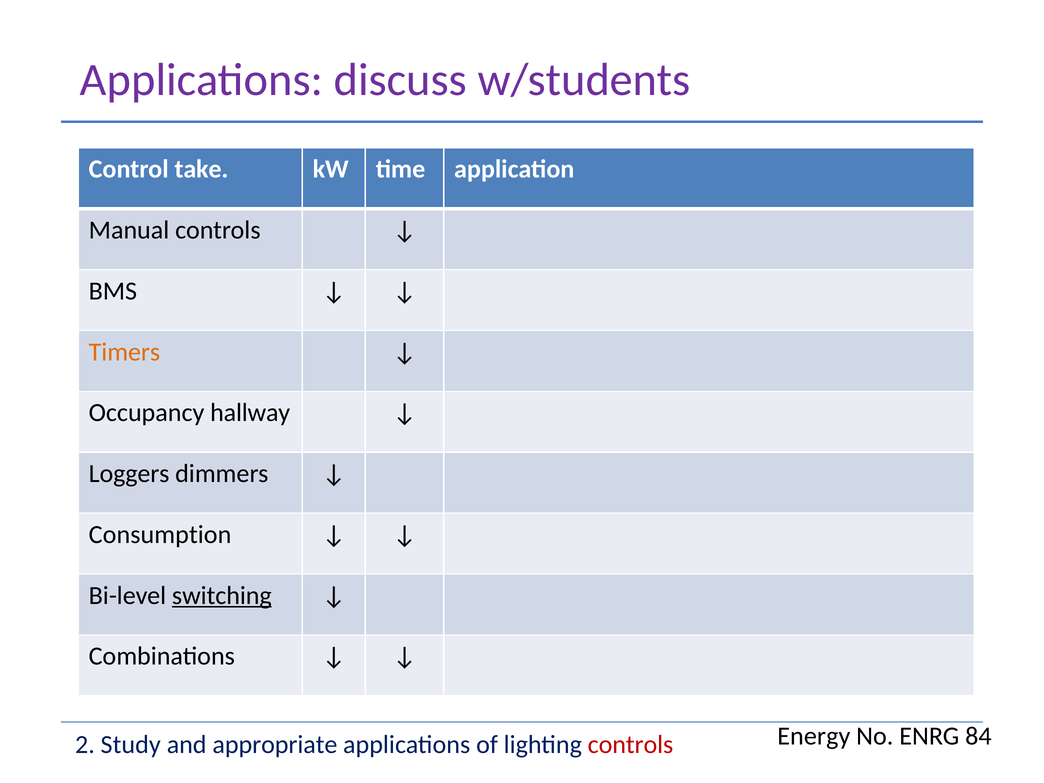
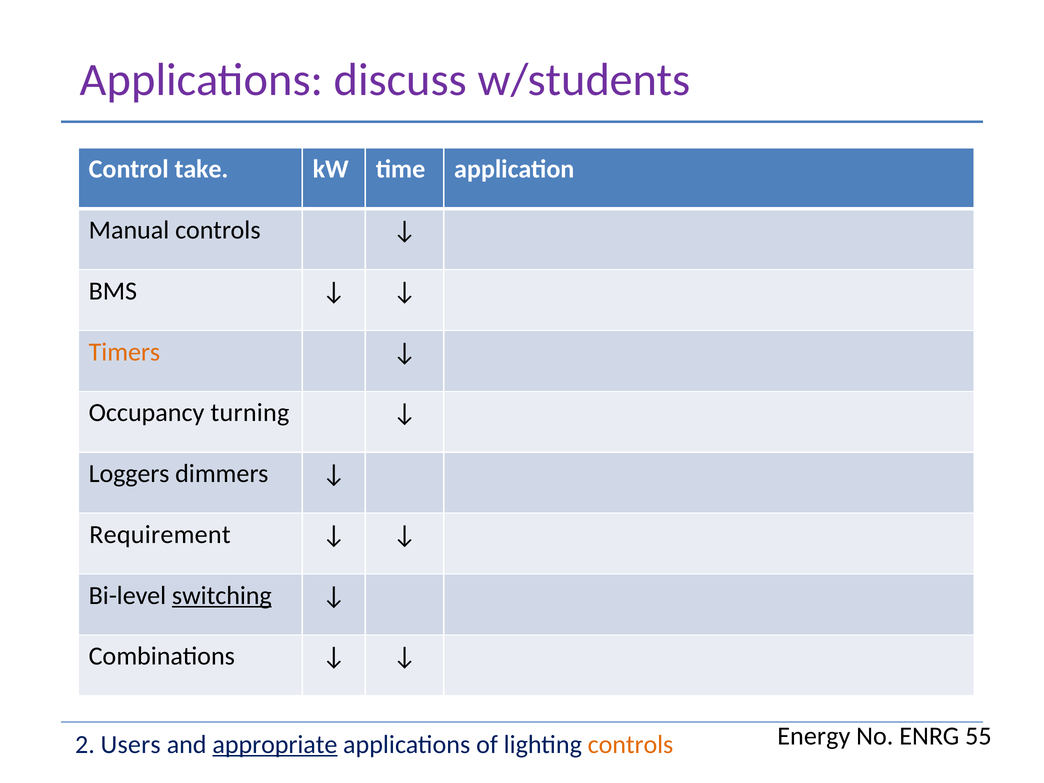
hallway: hallway -> turning (250, 413)
Consumption: Consumption -> Requirement (160, 535)
84: 84 -> 55 (978, 736)
Study: Study -> Users (131, 745)
appropriate underline: none -> present (275, 745)
controls colour: red -> orange (630, 745)
